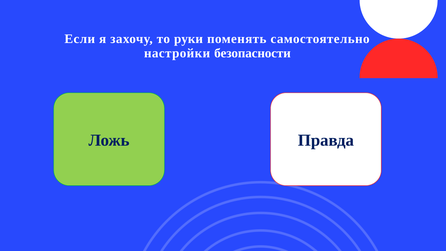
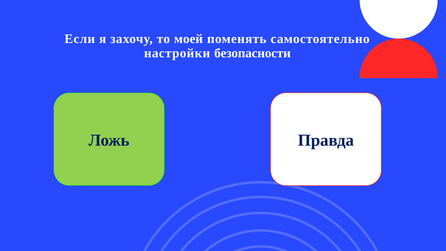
руки: руки -> моей (188, 39)
